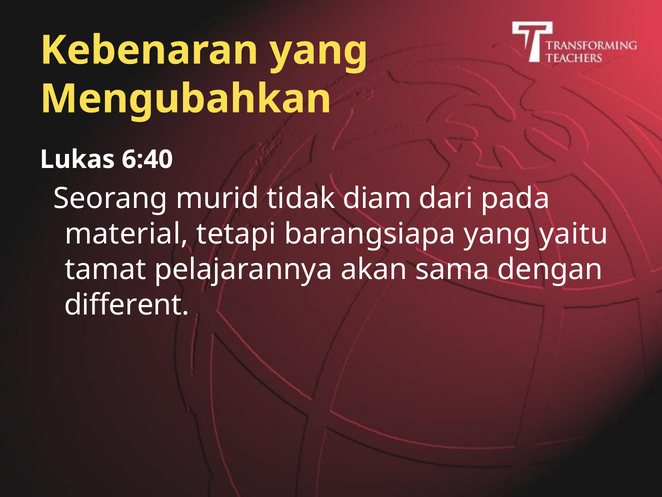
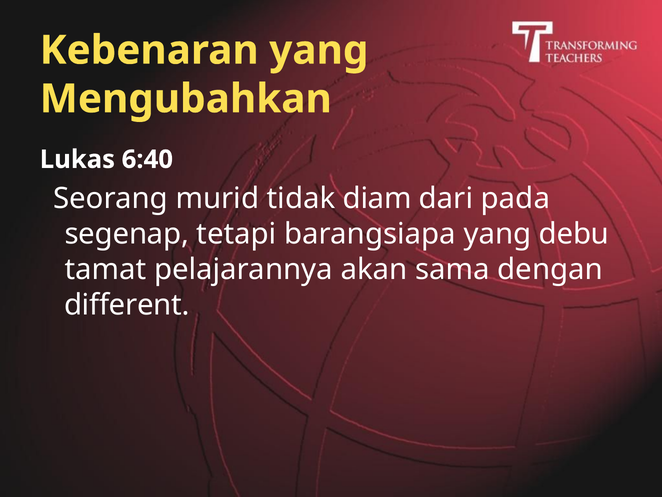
material: material -> segenap (127, 234)
yaitu: yaitu -> debu (574, 234)
